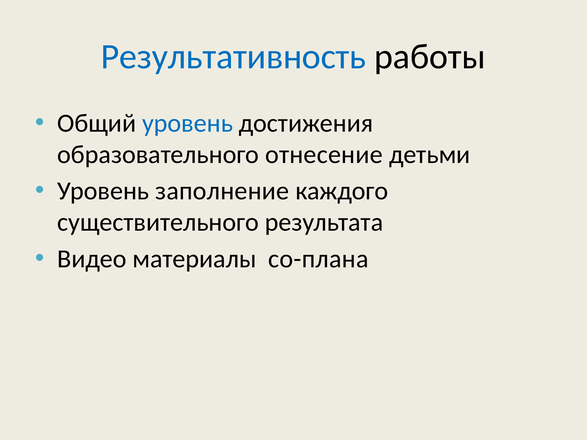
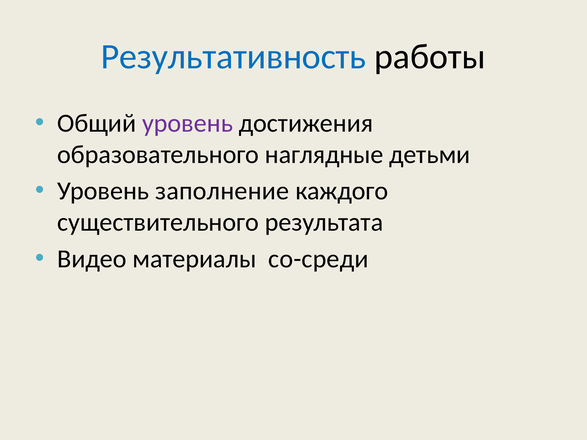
уровень colour: blue -> purple (188, 123)
отнесение: отнесение -> наглядные (324, 155)
со-плана: со-плана -> со-среди (318, 259)
